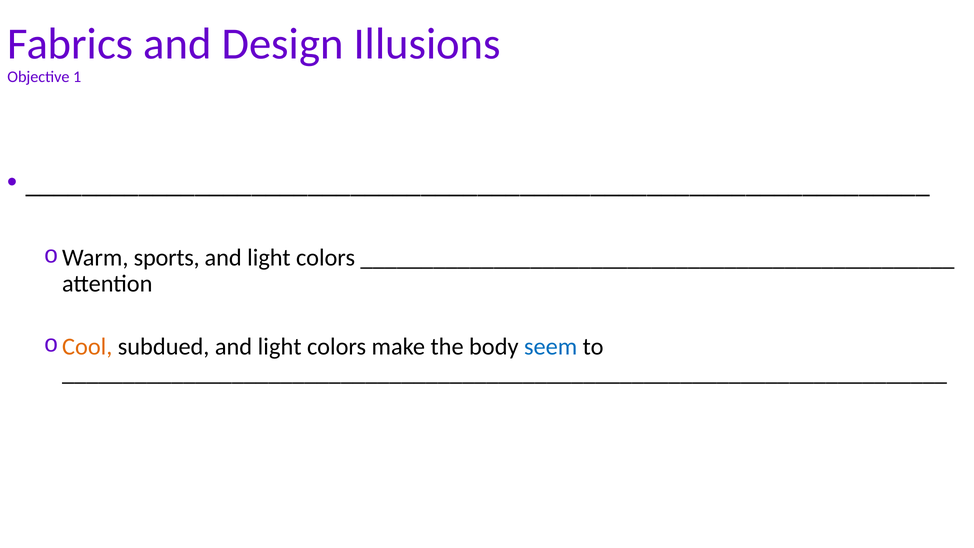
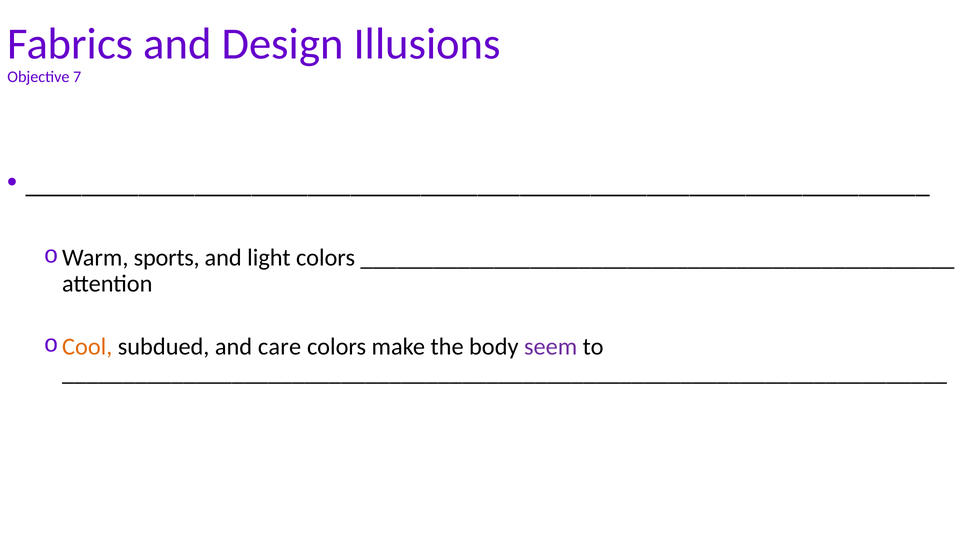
1: 1 -> 7 (77, 77)
subdued and light: light -> care (280, 346)
seem colour: blue -> purple (551, 346)
